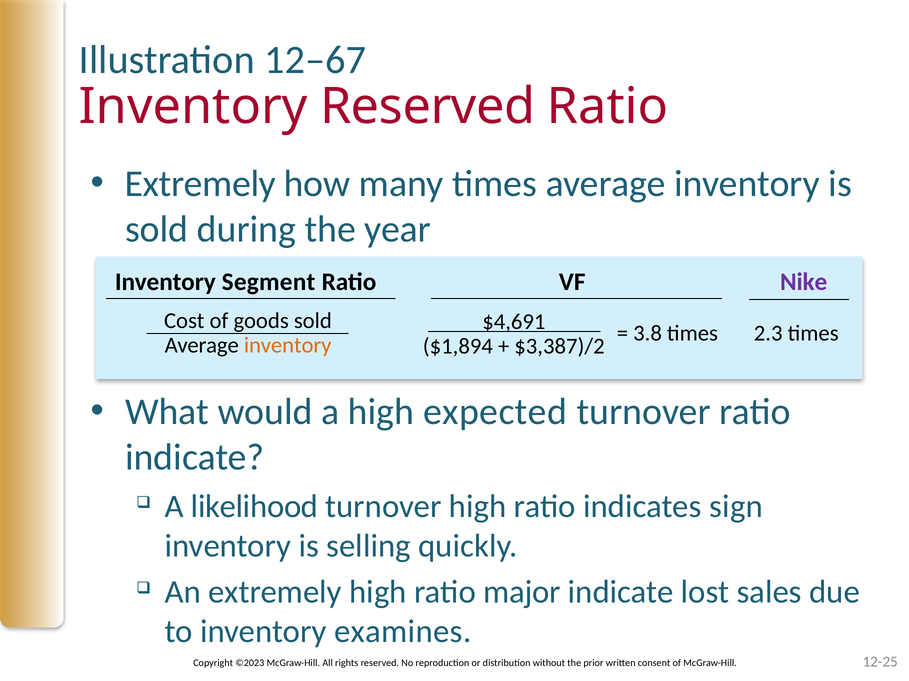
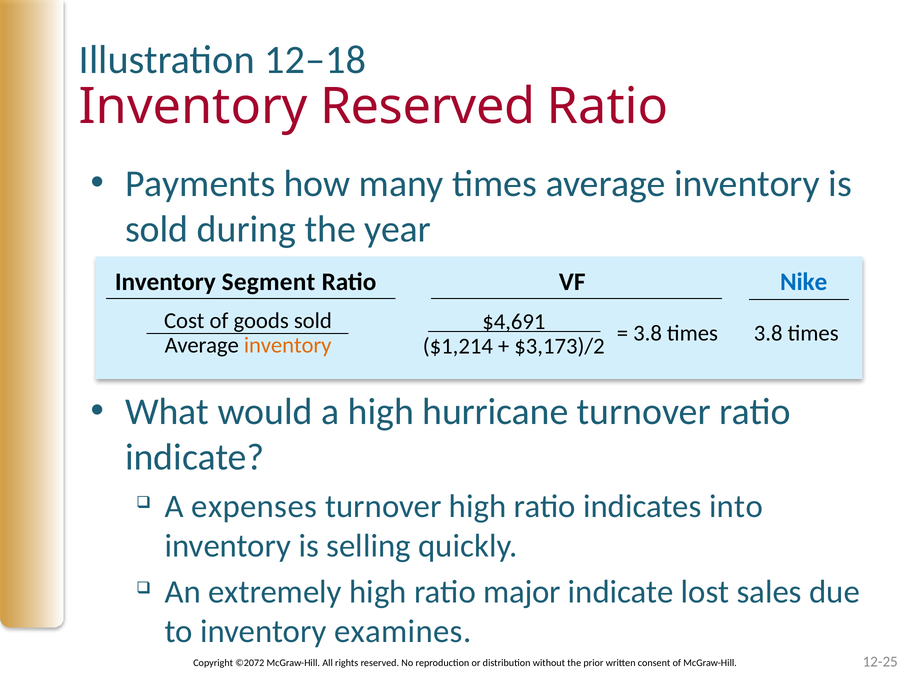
12–67: 12–67 -> 12–18 (315, 60)
Extremely: Extremely -> Payments (200, 184)
Nike colour: purple -> blue (804, 282)
times 2.3: 2.3 -> 3.8 (768, 334)
$1,894: $1,894 -> $1,214 (458, 347)
$3,387)/2: $3,387)/2 -> $3,173)/2 (560, 347)
expected: expected -> hurricane (495, 412)
likelihood: likelihood -> expenses (254, 507)
sign: sign -> into (736, 507)
©2023: ©2023 -> ©2072 (250, 664)
